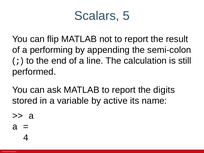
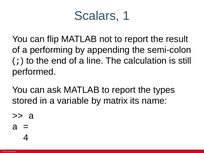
5: 5 -> 1 (126, 16)
digits: digits -> types (164, 90)
active: active -> matrix (116, 101)
